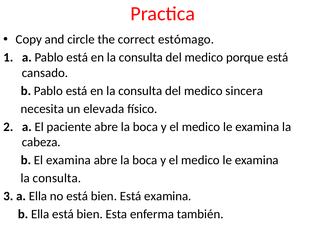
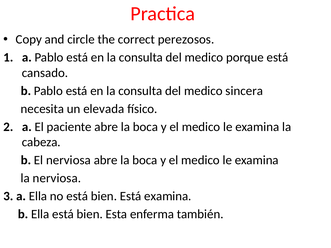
estómago: estómago -> perezosos (186, 40)
El examina: examina -> nerviosa (68, 160)
consulta: consulta -> nerviosa (57, 178)
